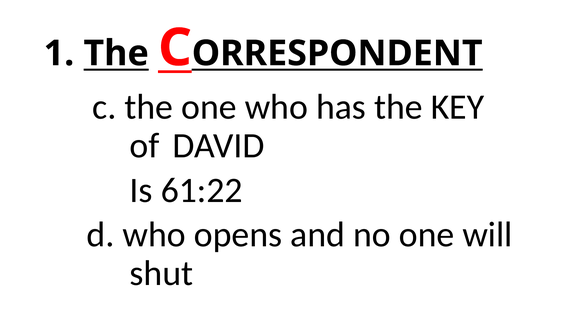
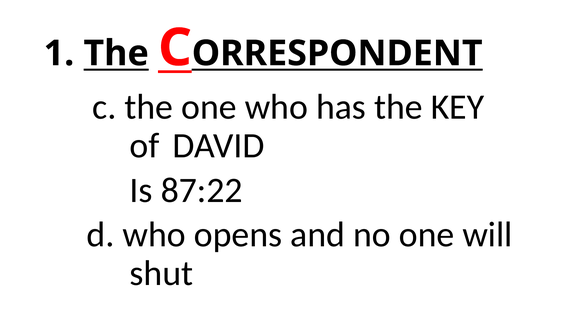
61:22: 61:22 -> 87:22 (202, 190)
